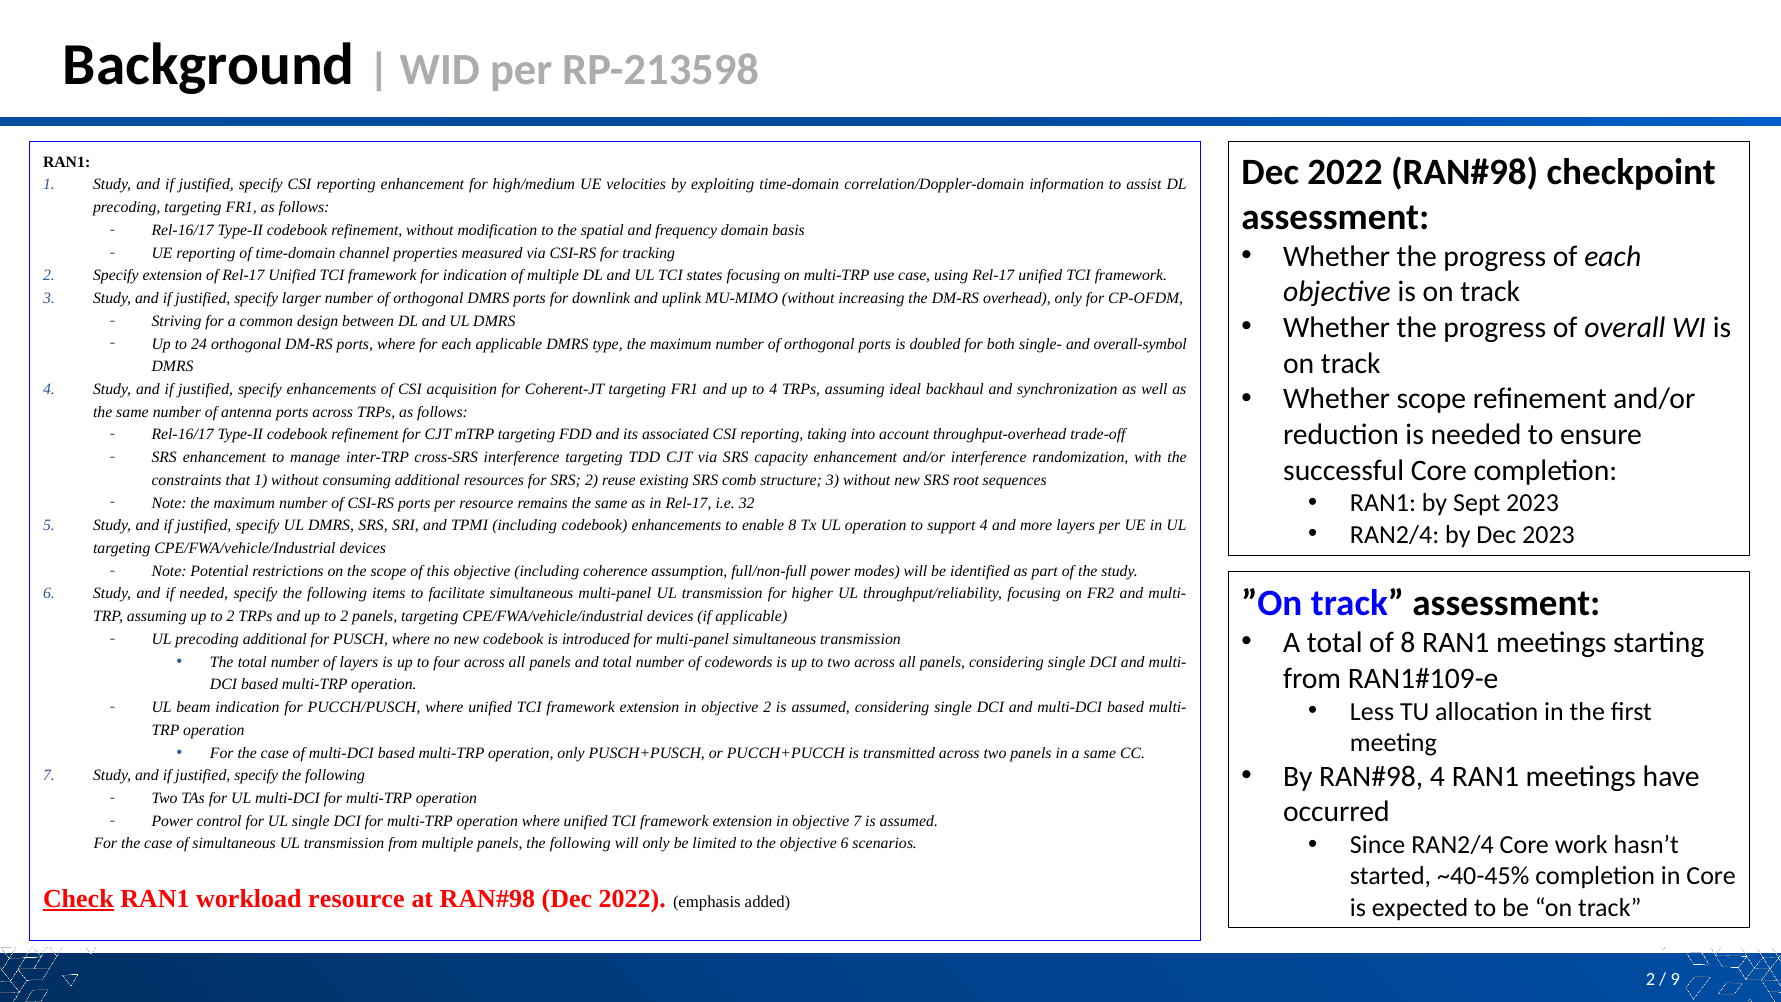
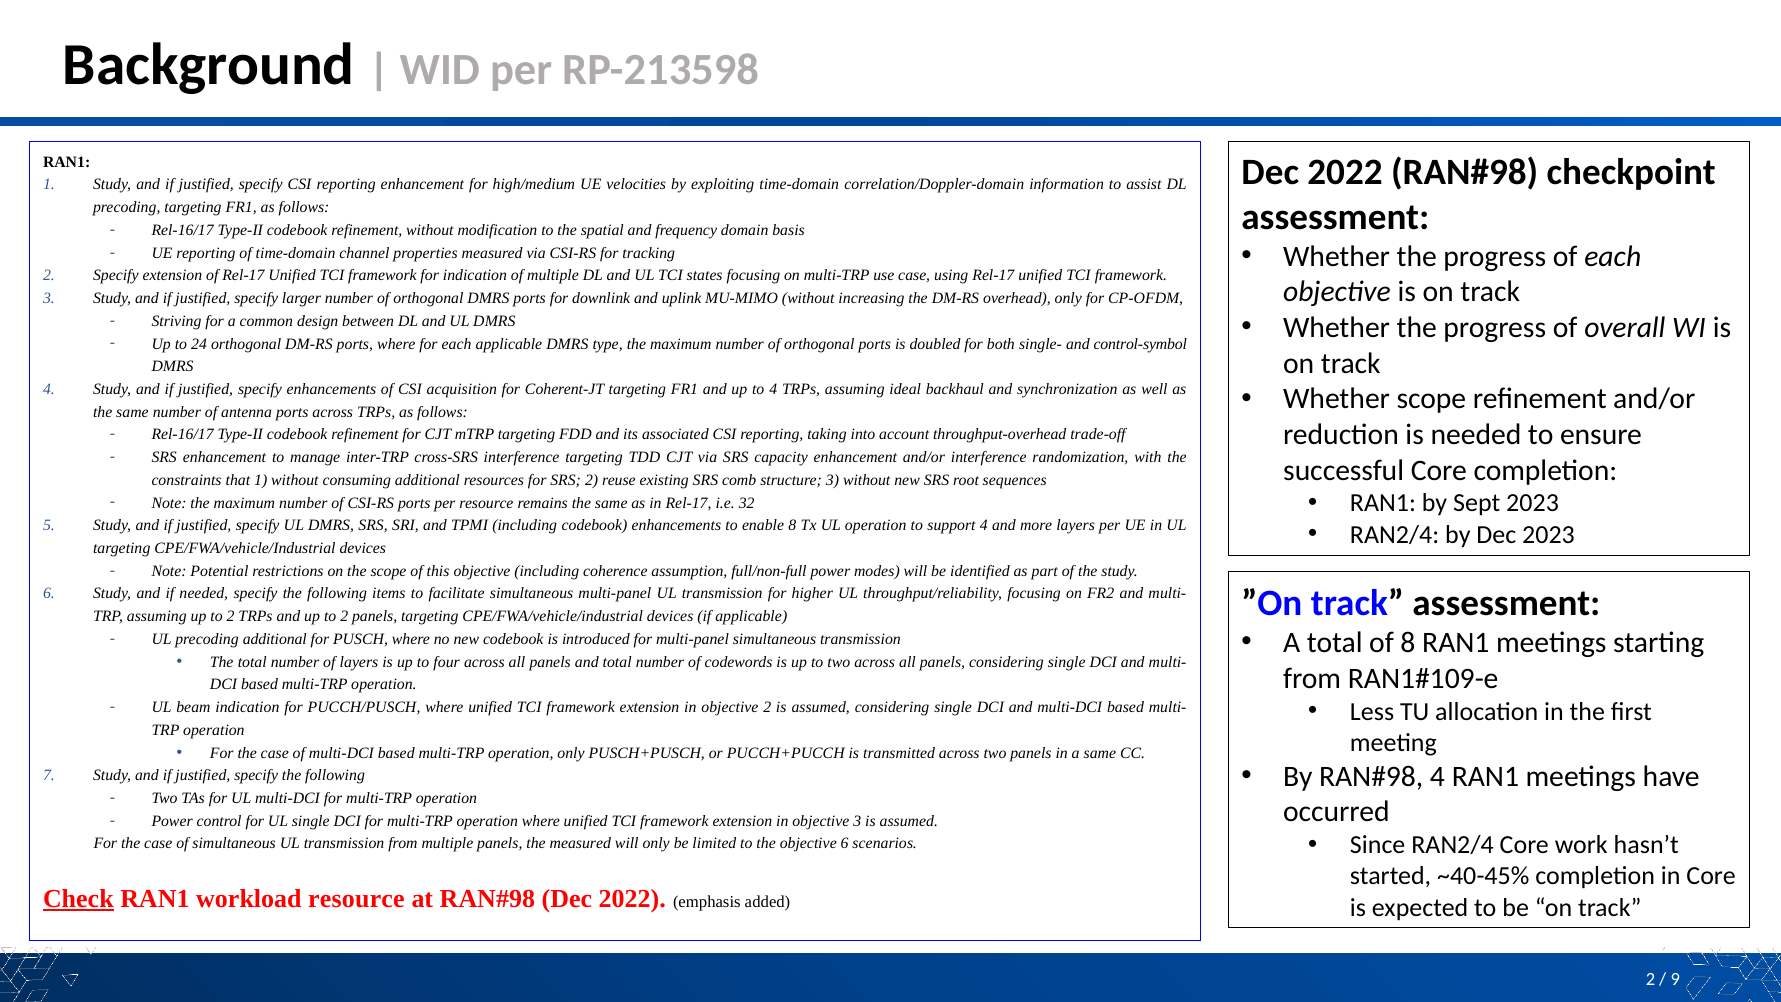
overall-symbol: overall-symbol -> control-symbol (1140, 344)
objective 7: 7 -> 3 (857, 821)
panels the following: following -> measured (580, 844)
